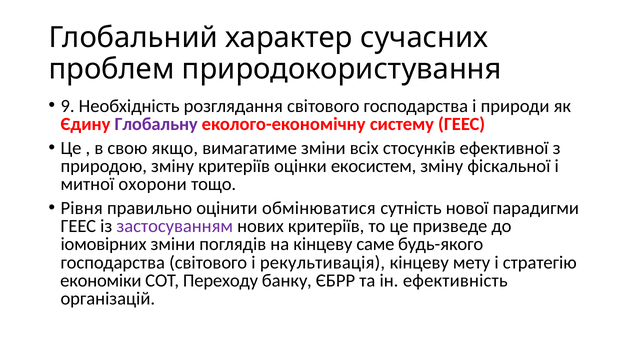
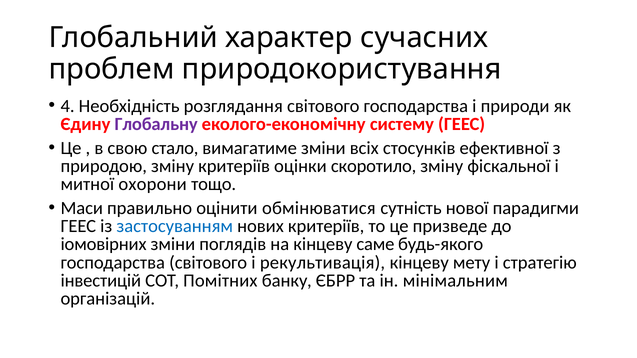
9: 9 -> 4 (68, 106)
якщо: якщо -> стало (175, 148)
екосистем: екосистем -> скоротило (374, 166)
Рівня: Рівня -> Маси (82, 208)
застосуванням colour: purple -> blue (175, 226)
економіки: економіки -> інвестицій (101, 281)
Переходу: Переходу -> Помітних (220, 281)
ефективність: ефективність -> мінімальним (455, 281)
